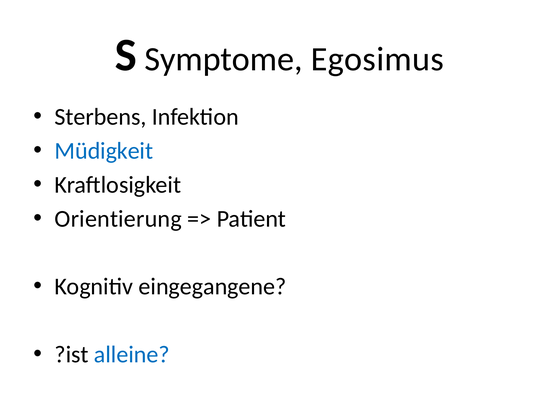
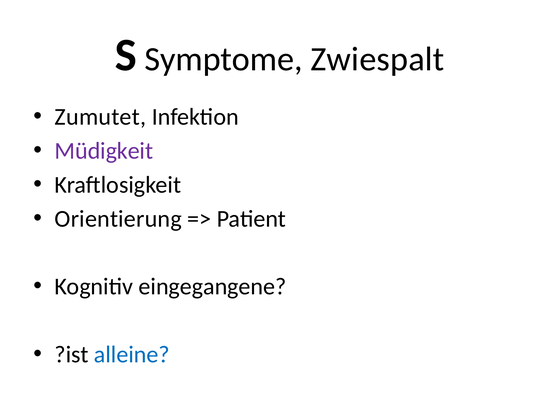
Egosimus: Egosimus -> Zwiespalt (377, 59)
Sterbens: Sterbens -> Zumutet (100, 117)
Müdigkeit colour: blue -> purple (104, 151)
